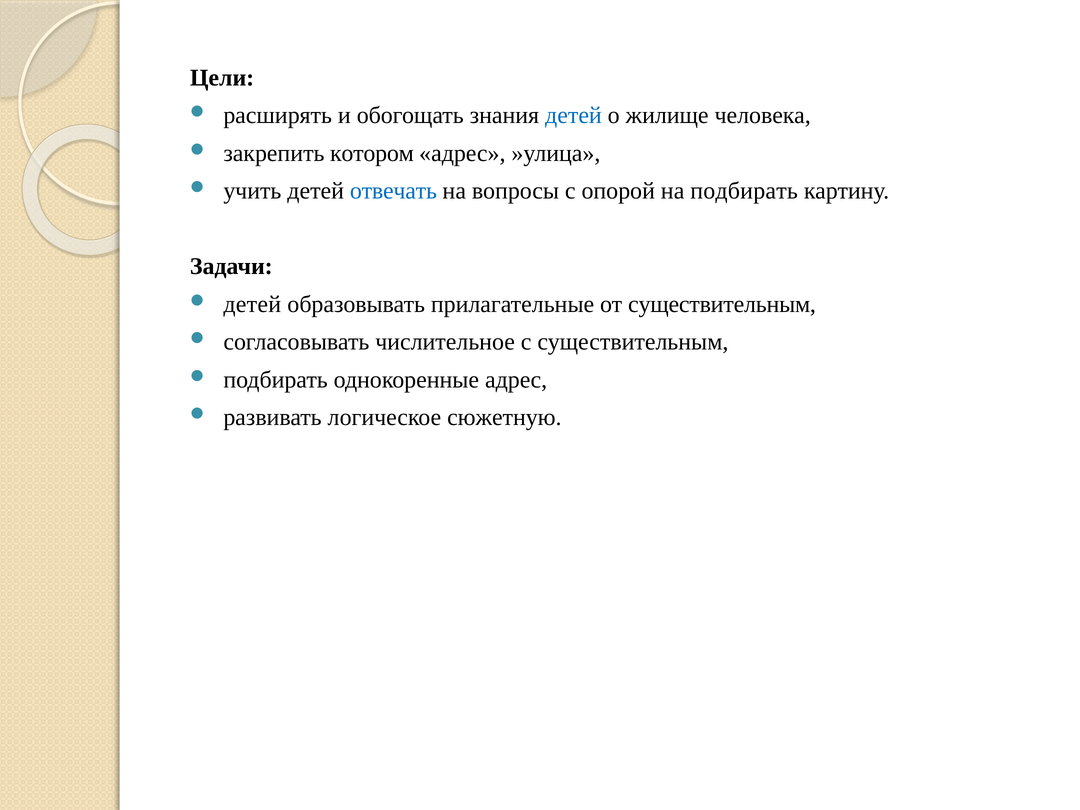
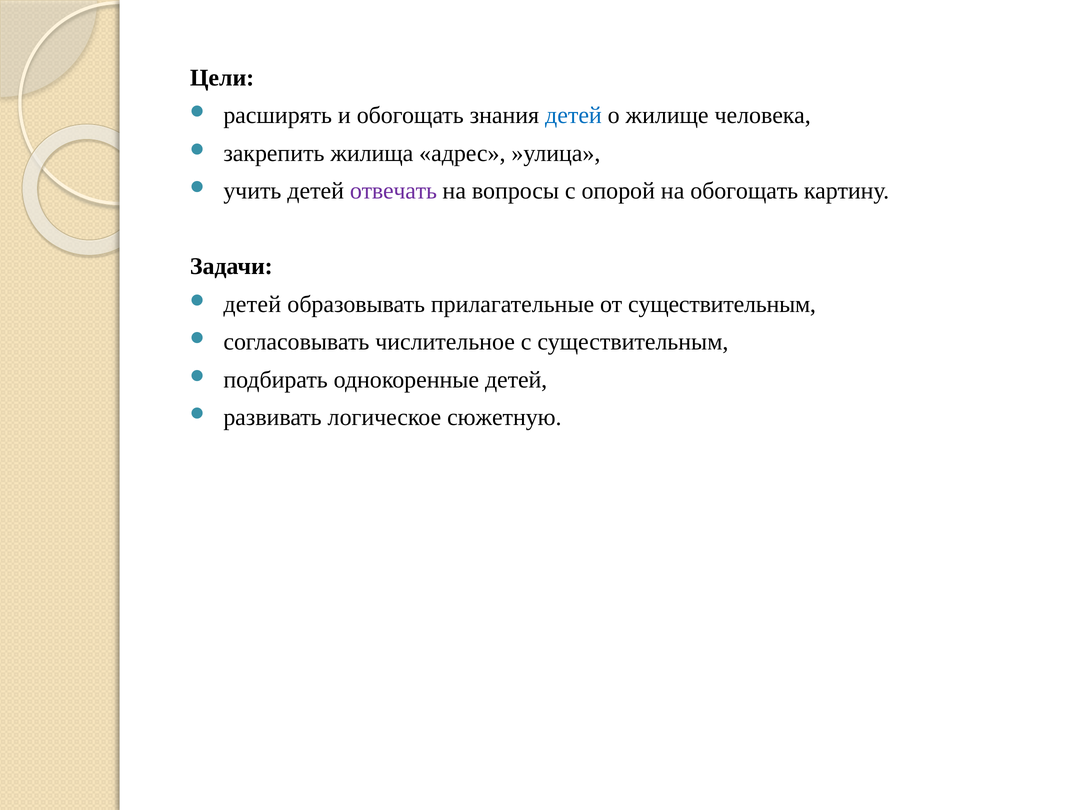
котором: котором -> жилища (372, 153)
отвечать colour: blue -> purple (393, 191)
на подбирать: подбирать -> обогощать (744, 191)
однокоренные адрес: адрес -> детей (516, 380)
